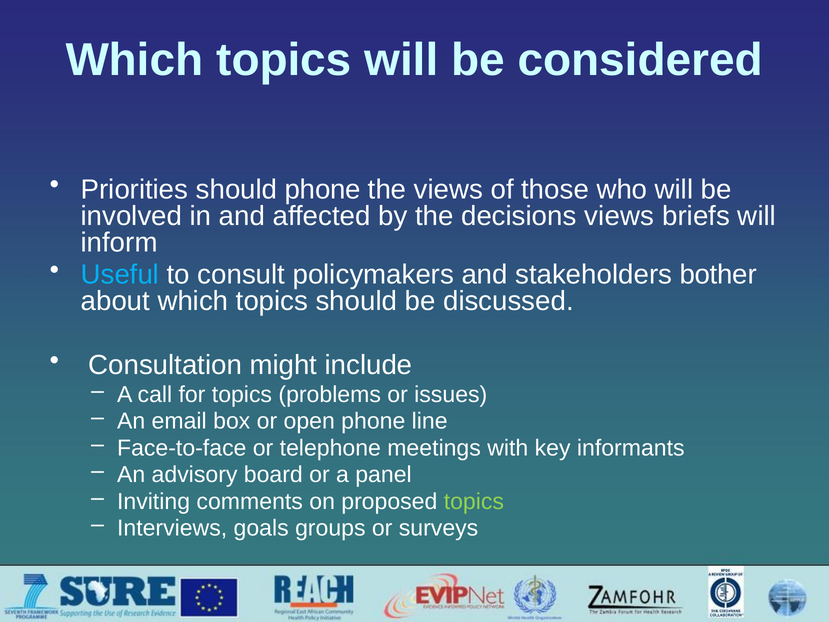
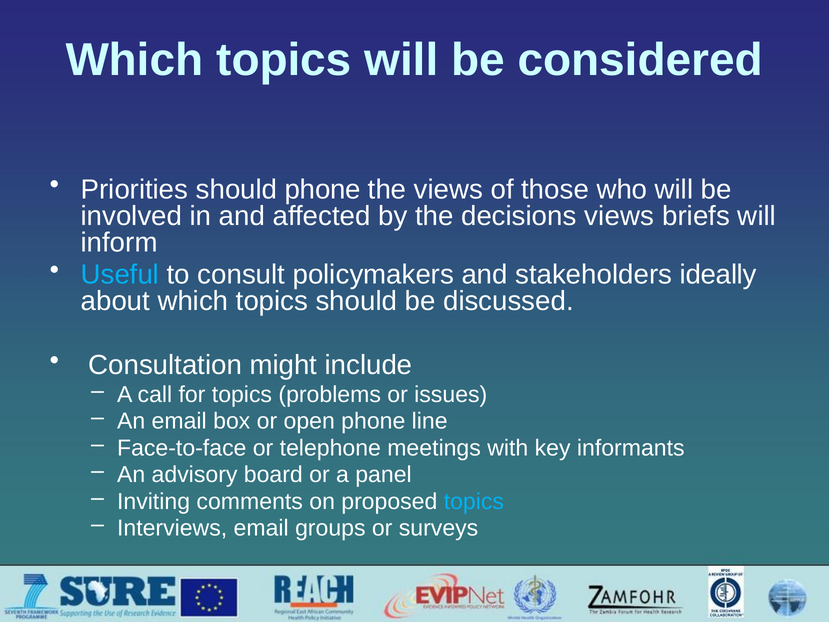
bother: bother -> ideally (718, 275)
topics colour: light green -> light blue (474, 501)
Interviews goals: goals -> email (261, 528)
